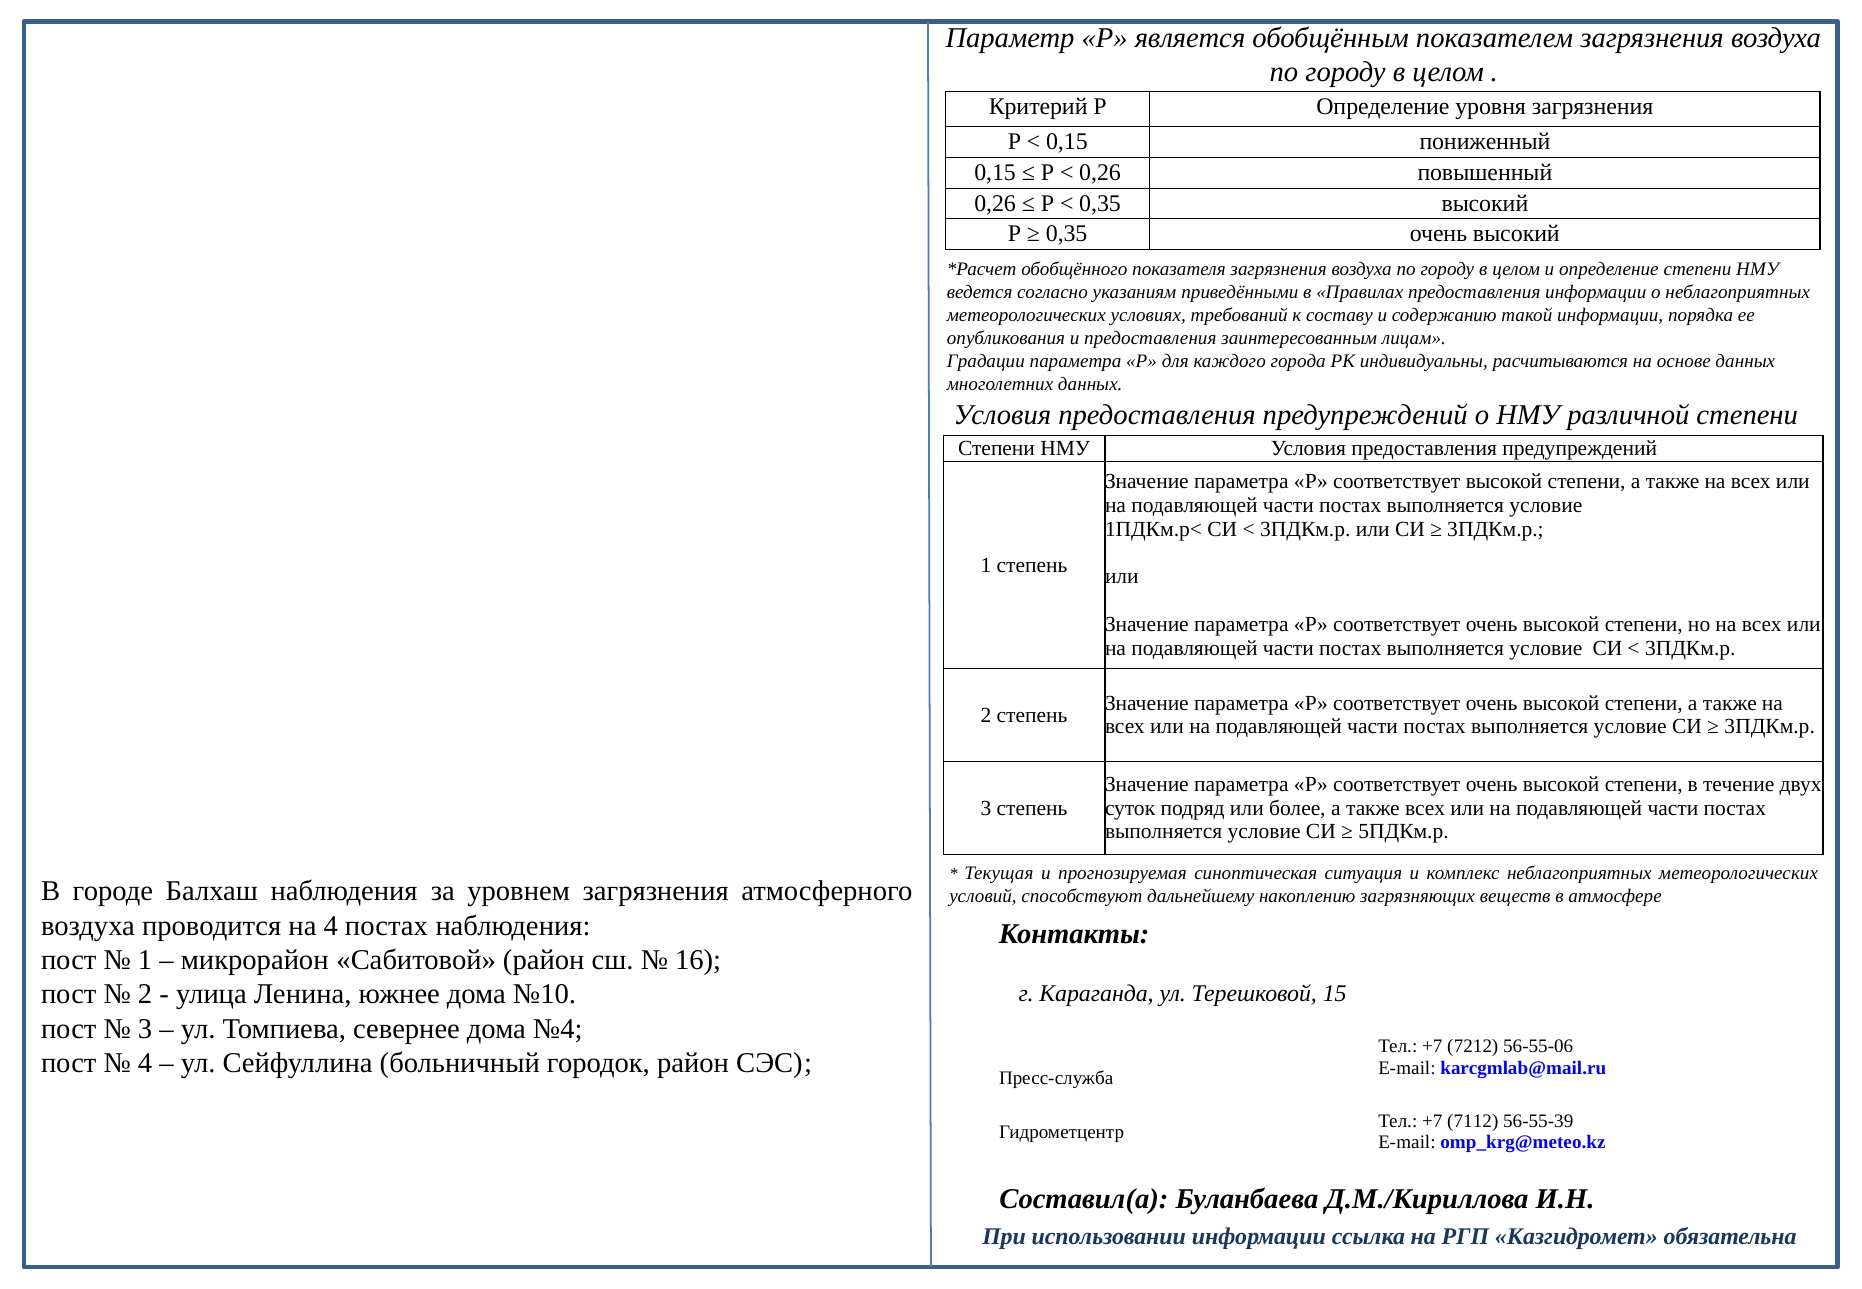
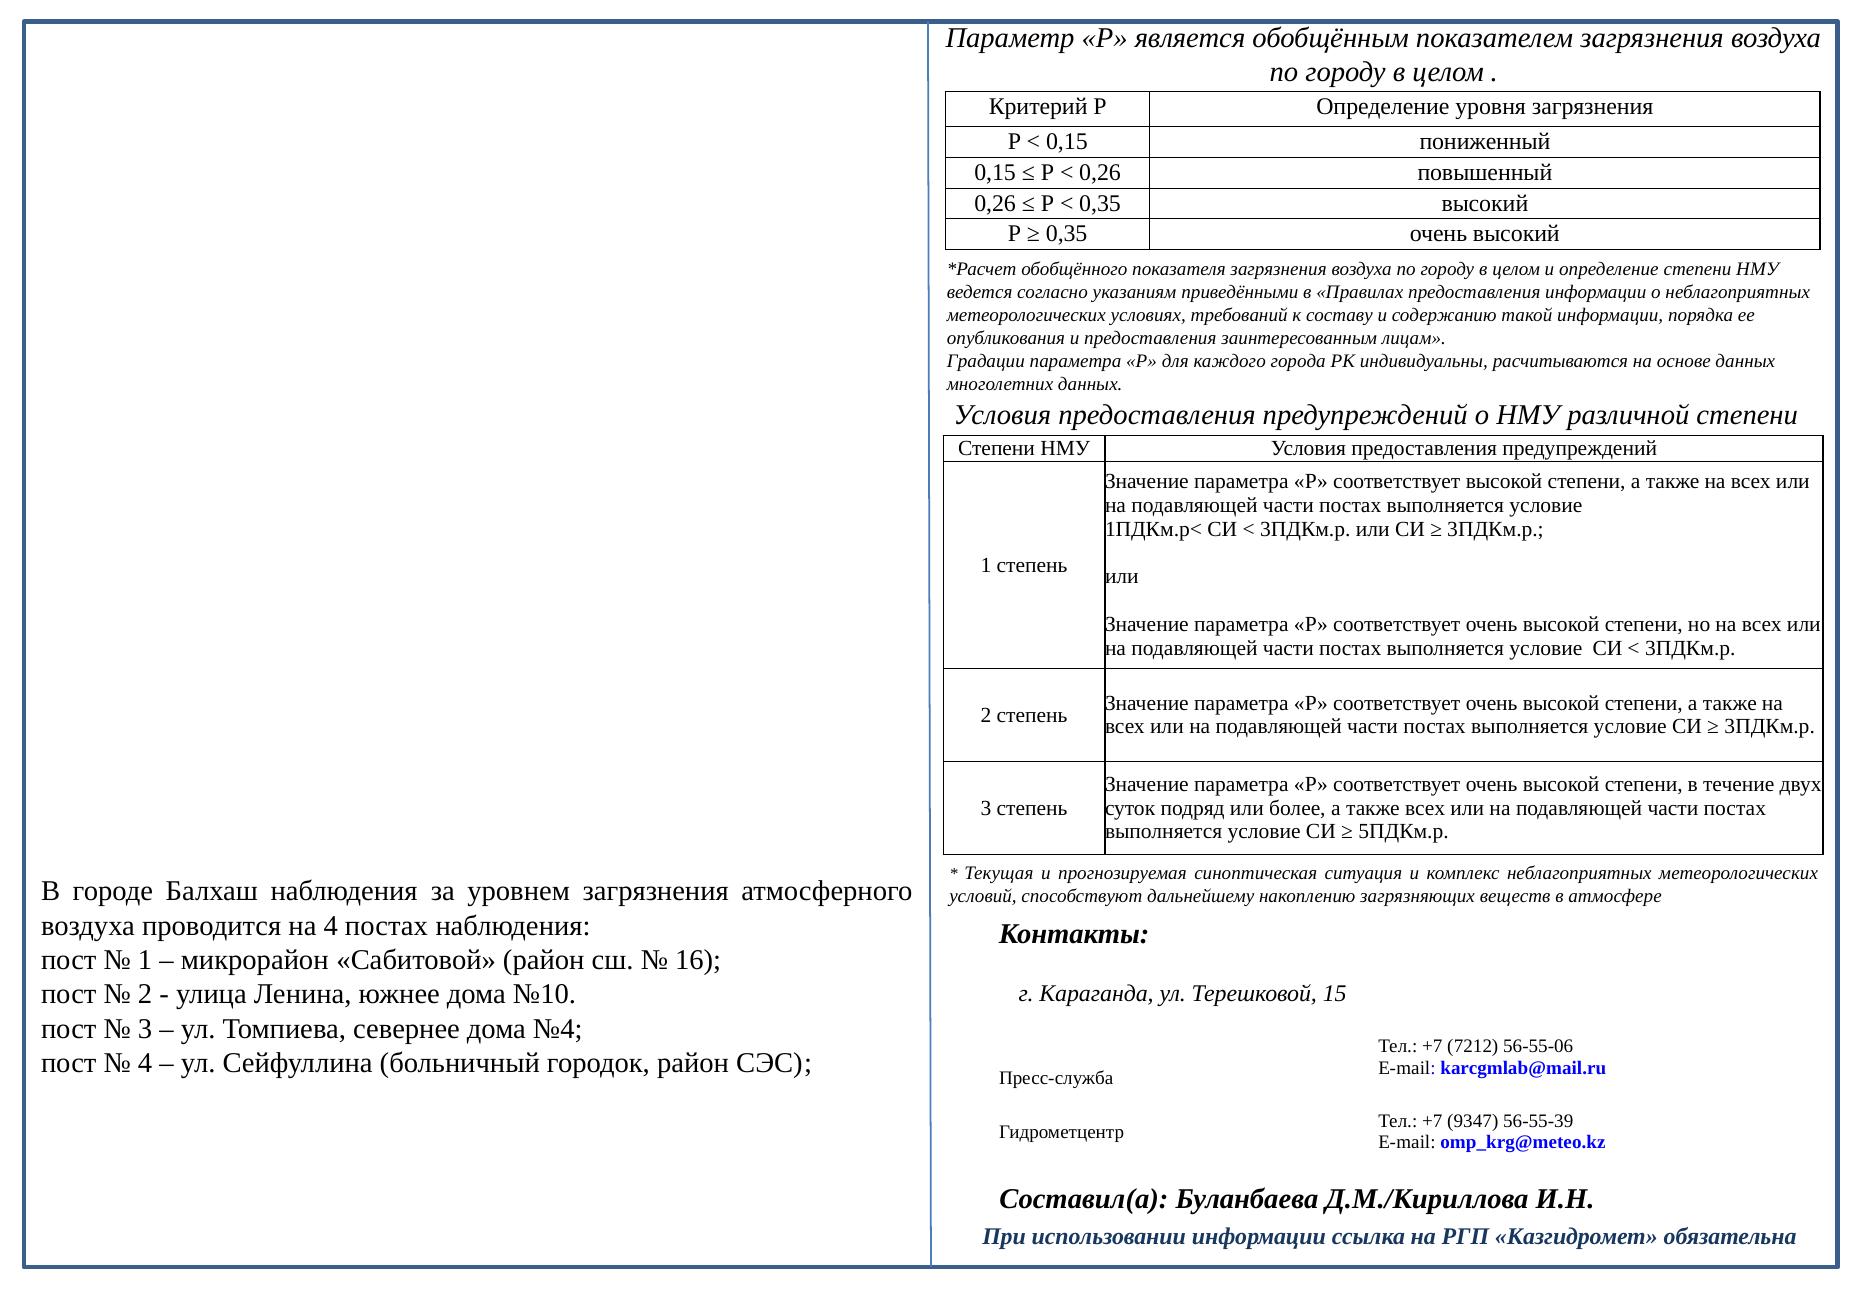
7112: 7112 -> 9347 (1473, 1121)
